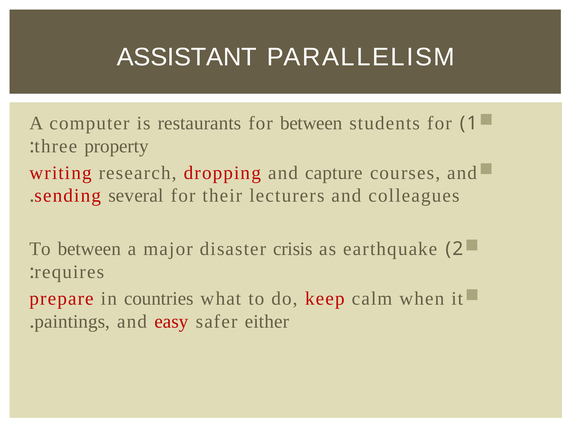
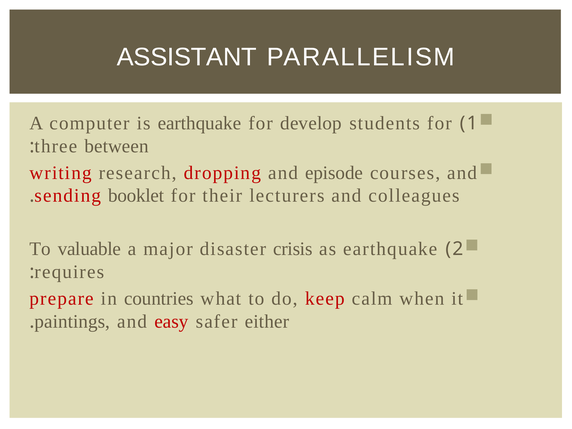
is restaurants: restaurants -> earthquake (200, 123)
for between: between -> develop (311, 123)
property: property -> between (117, 146)
capture: capture -> episode (334, 173)
several: several -> booklet (136, 196)
To between: between -> valuable (89, 249)
